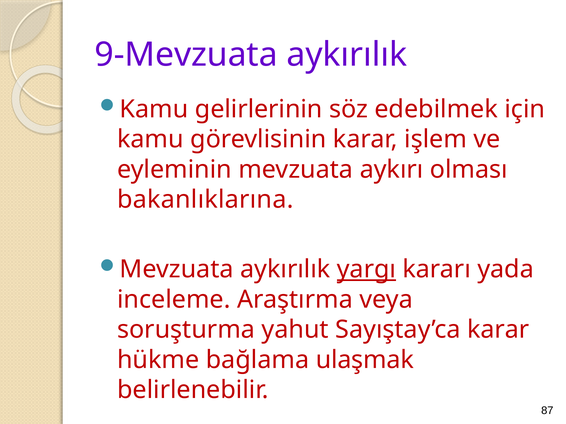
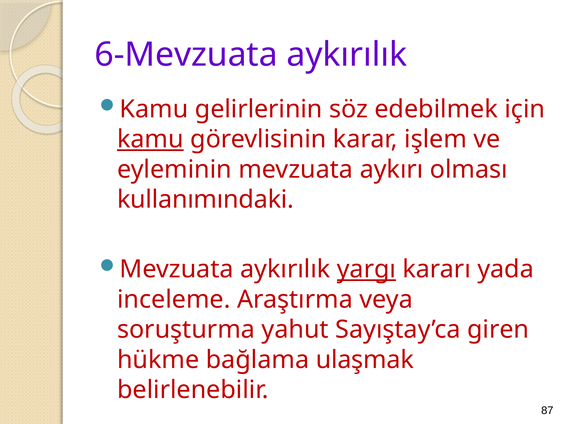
9-Mevzuata: 9-Mevzuata -> 6-Mevzuata (186, 55)
kamu underline: none -> present (150, 139)
bakanlıklarına: bakanlıklarına -> kullanımındaki (206, 200)
Sayıştay’ca karar: karar -> giren (498, 330)
